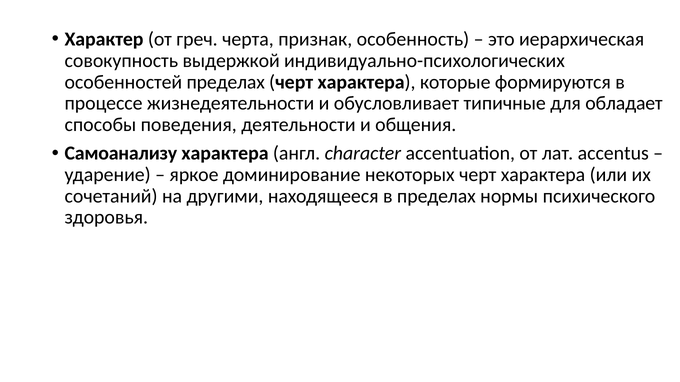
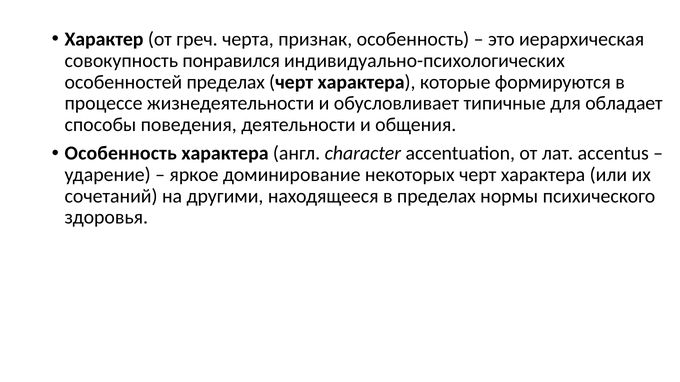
выдержкой: выдержкой -> понравился (231, 61)
Самоанализу: Самоанализу -> Особенность (121, 153)
